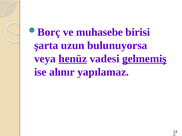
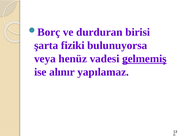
muhasebe: muhasebe -> durduran (99, 32)
uzun: uzun -> fiziki (73, 46)
henüz underline: present -> none (73, 59)
